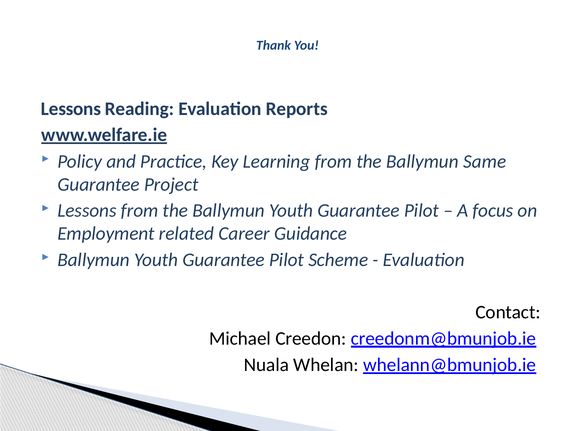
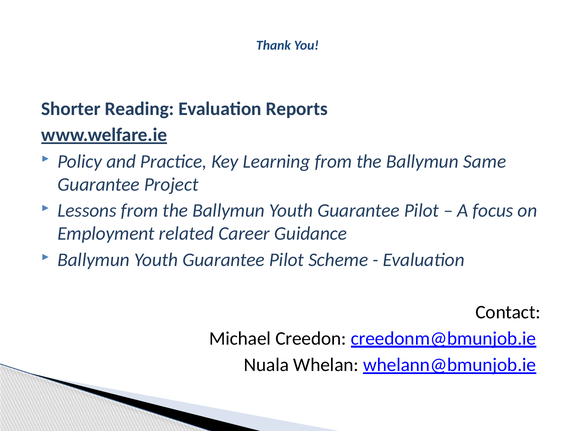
Lessons: Lessons -> Shorter (71, 109)
